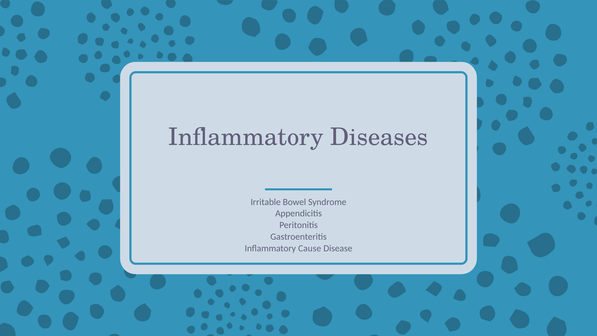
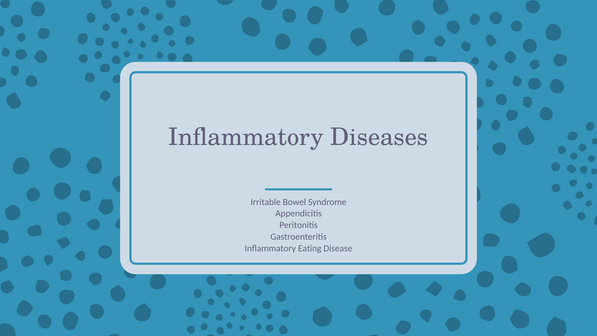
Cause: Cause -> Eating (310, 248)
